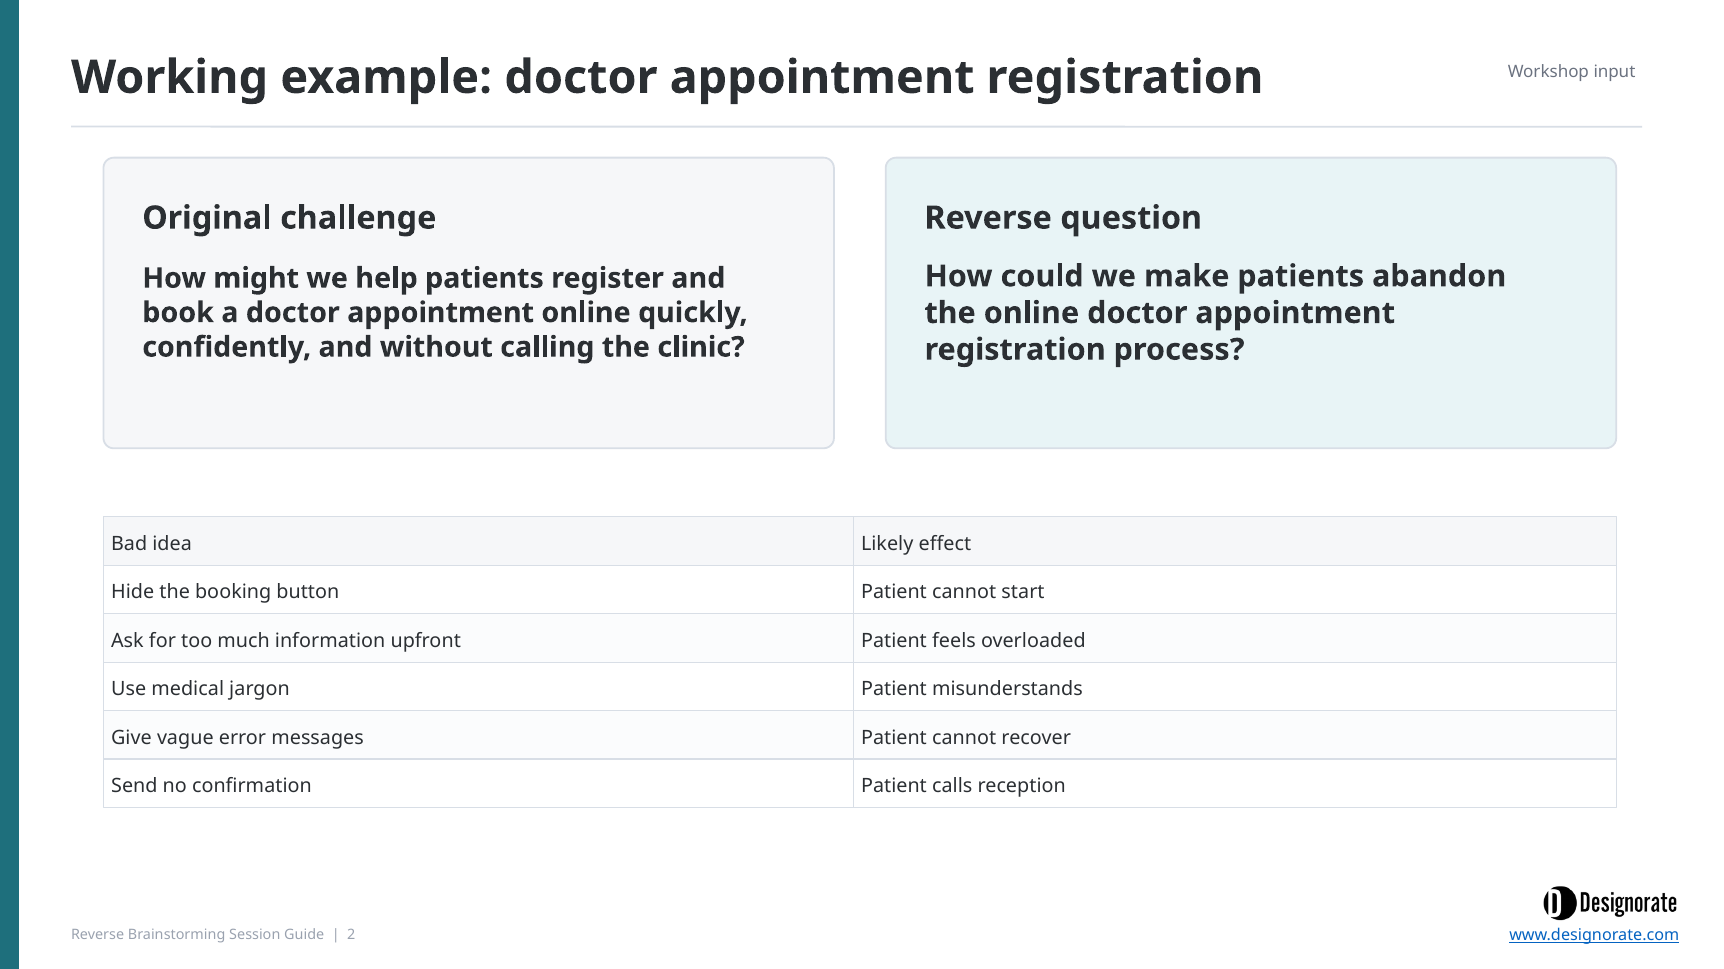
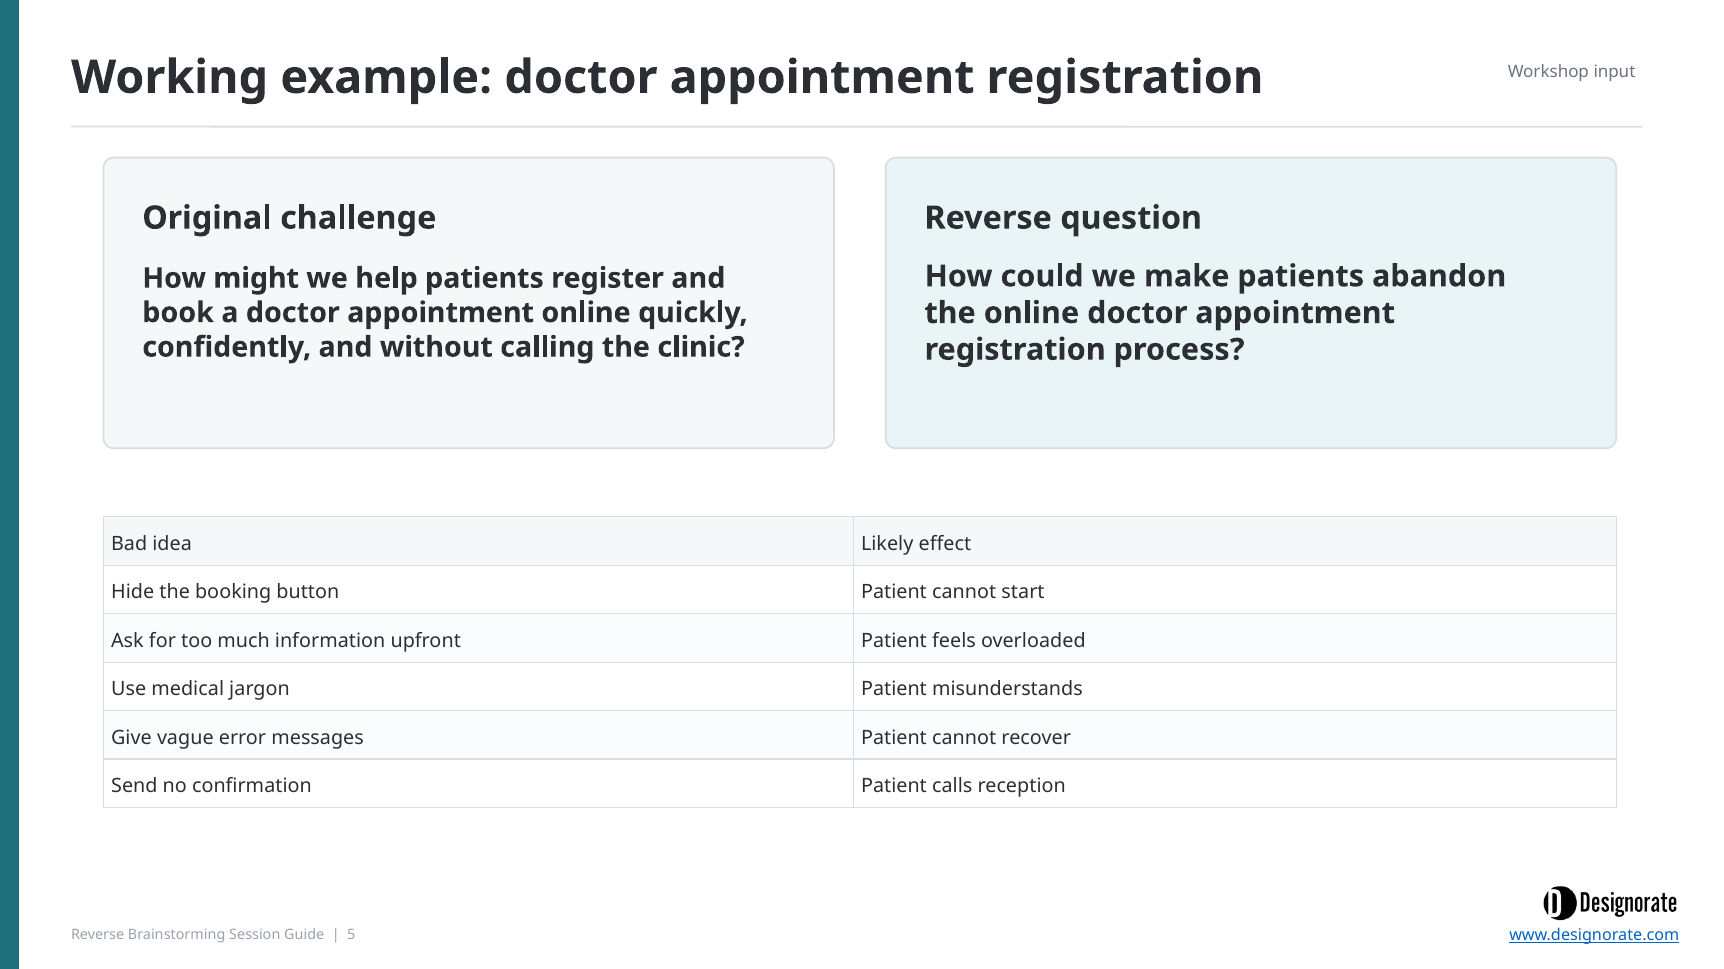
2: 2 -> 5 (351, 936)
